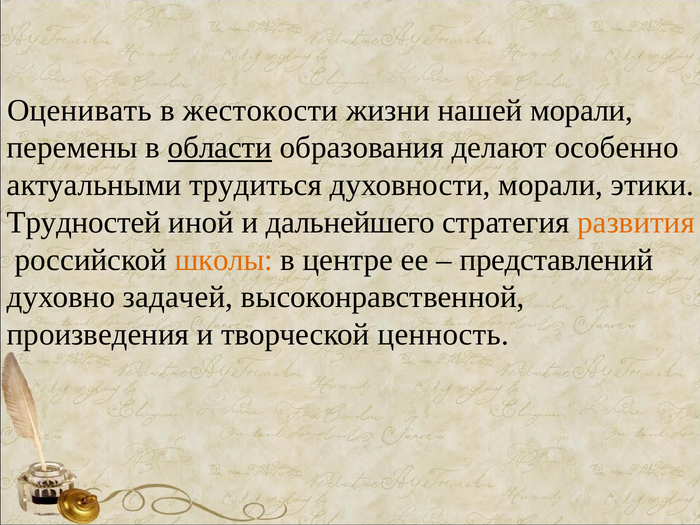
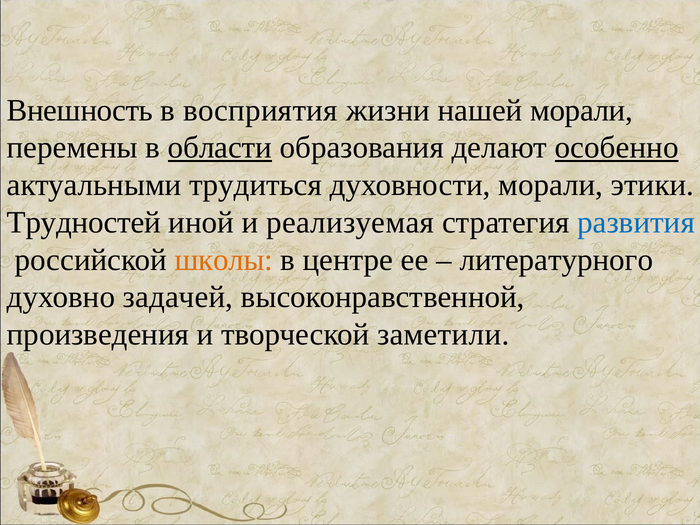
Оценивать: Оценивать -> Внешность (80, 110)
жестокости: жестокости -> восприятия (260, 110)
особенно underline: none -> present (617, 148)
дальнейшего: дальнейшего -> реализуемая (350, 222)
развития colour: orange -> blue (636, 222)
представлений: представлений -> литературного (556, 260)
ценность: ценность -> заметили (443, 334)
